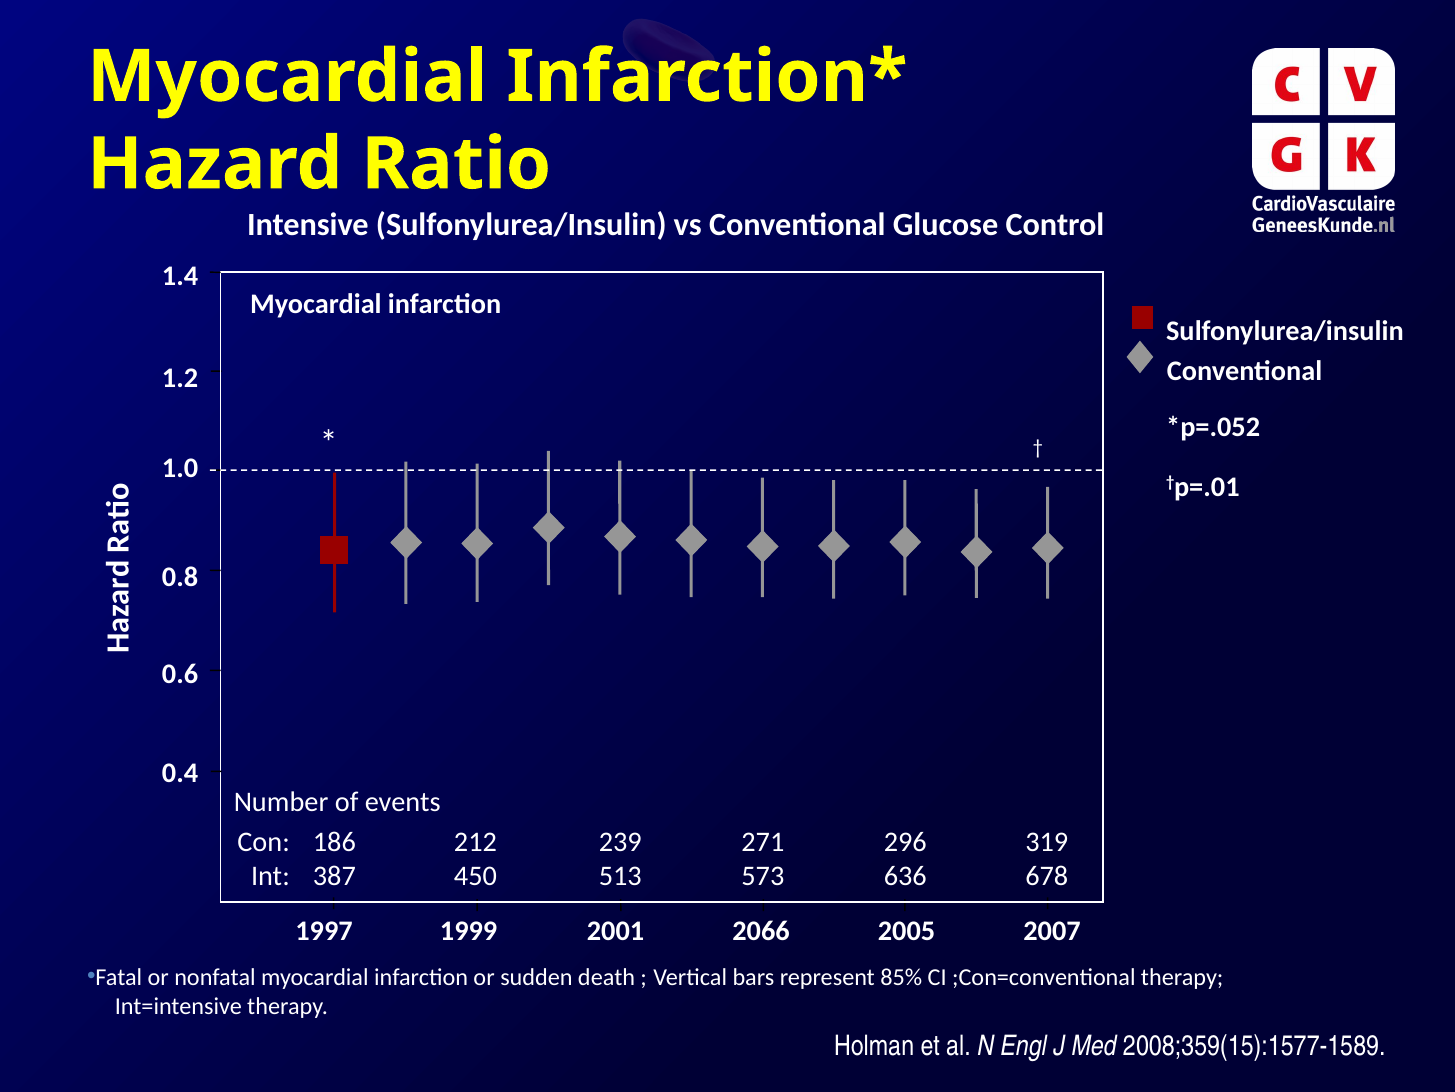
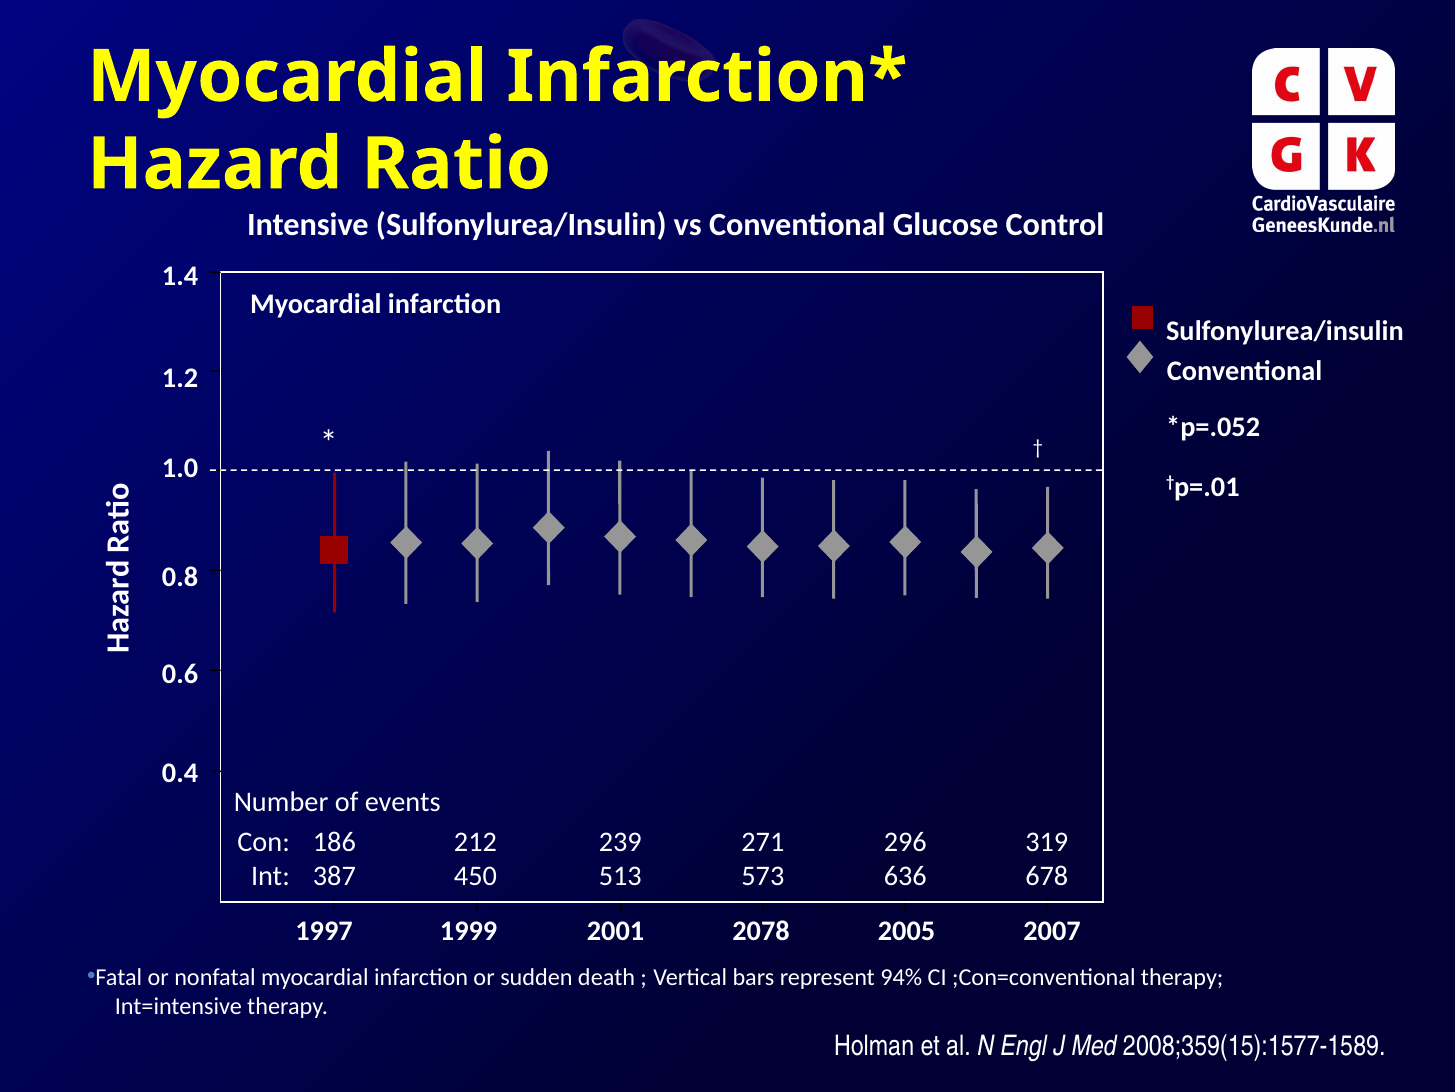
2066: 2066 -> 2078 (761, 930)
85%: 85% -> 94% (901, 976)
